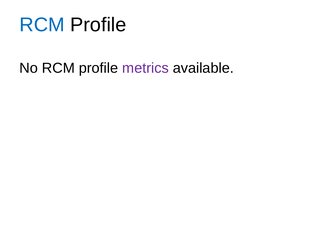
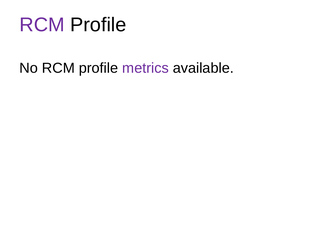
RCM colour: blue -> purple (42, 25)
